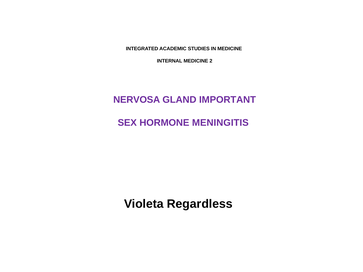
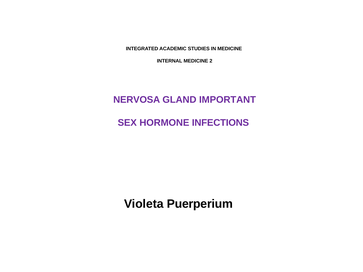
MENINGITIS: MENINGITIS -> INFECTIONS (220, 123)
Regardless: Regardless -> Puerperium (200, 204)
